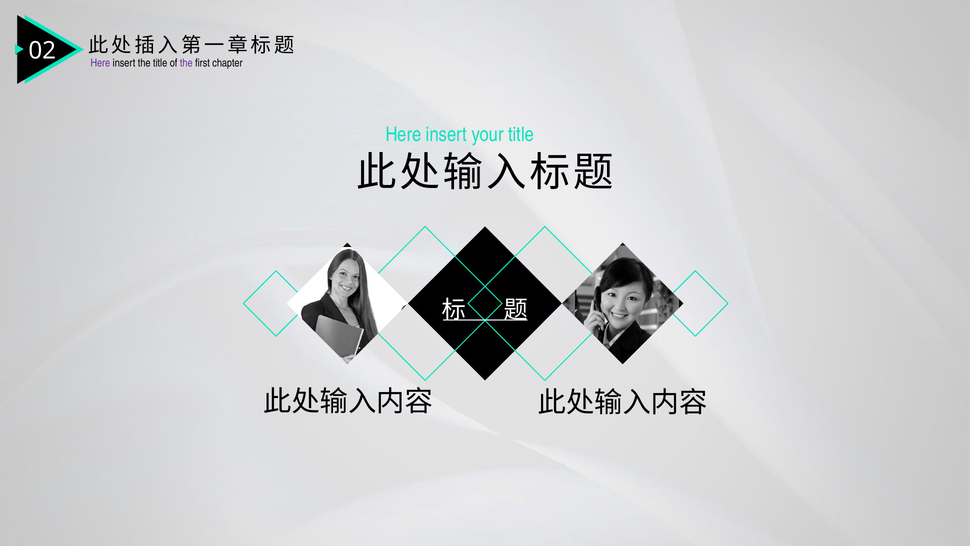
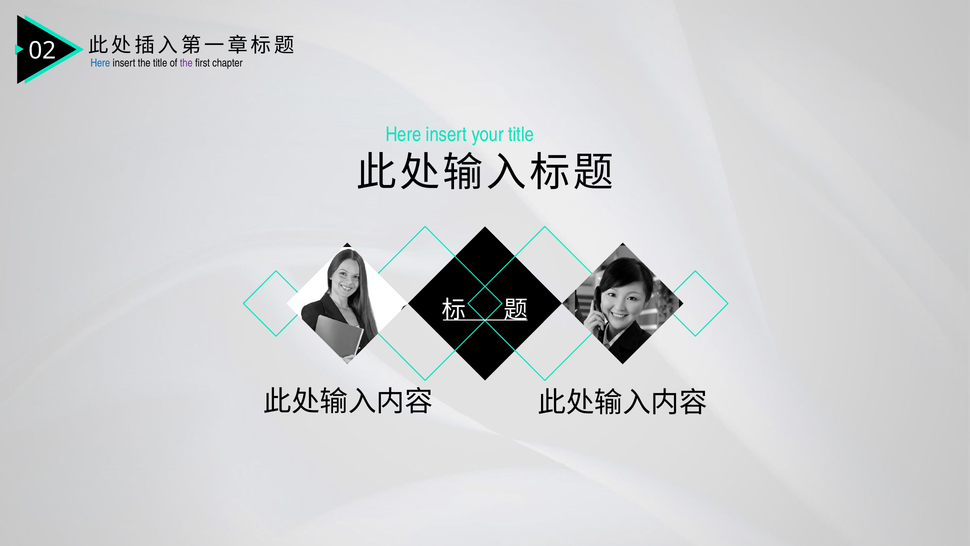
Here colour: purple -> blue (100, 63)
